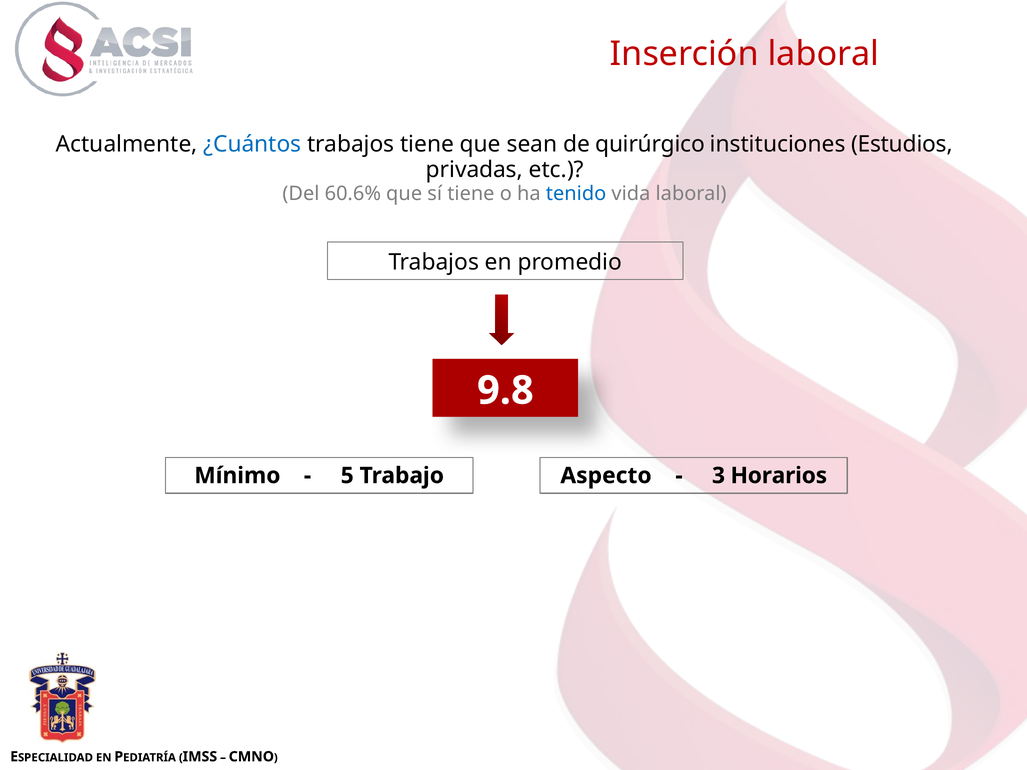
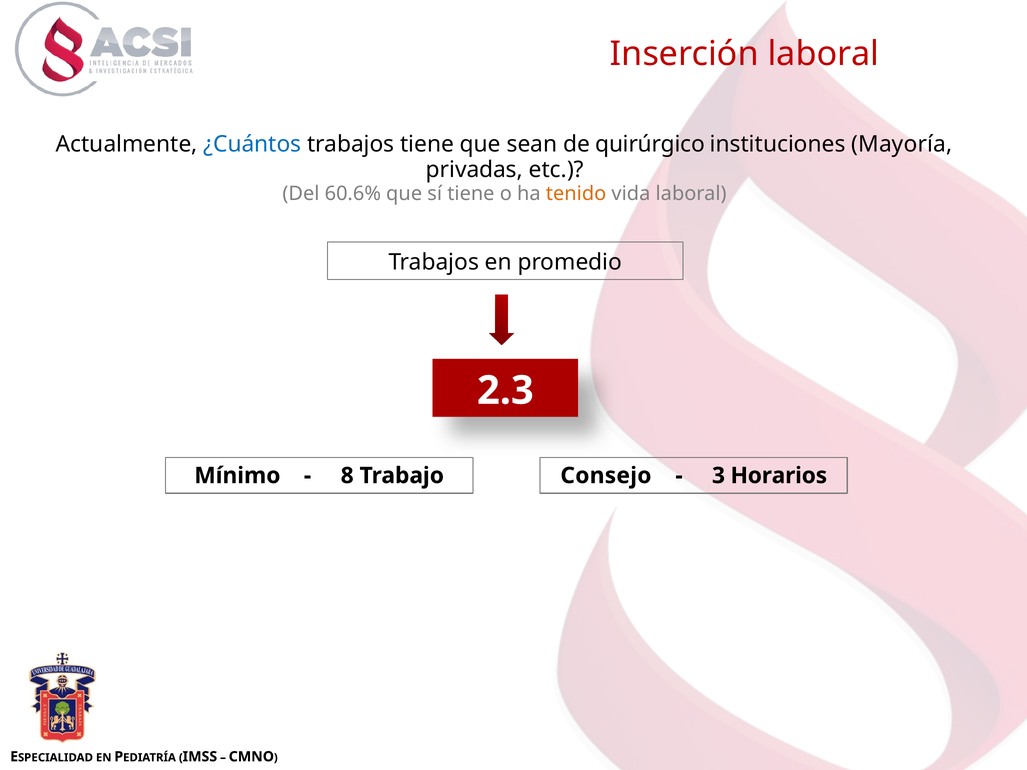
Estudios: Estudios -> Mayoría (902, 144)
tenido colour: blue -> orange (576, 194)
9.8: 9.8 -> 2.3 (505, 391)
5: 5 -> 8 (347, 476)
Aspecto: Aspecto -> Consejo (606, 476)
